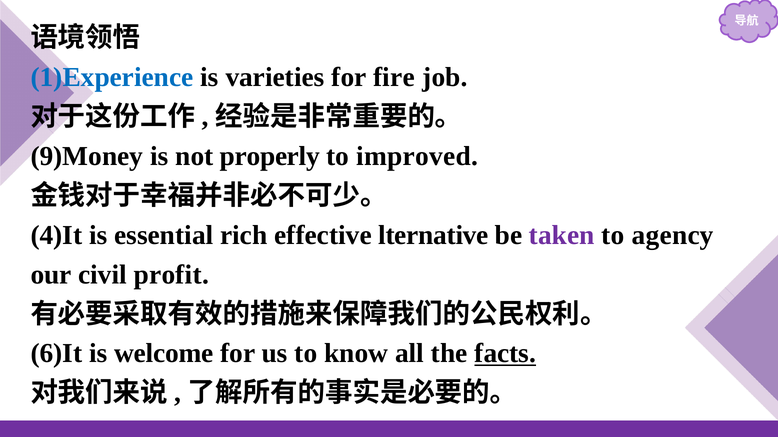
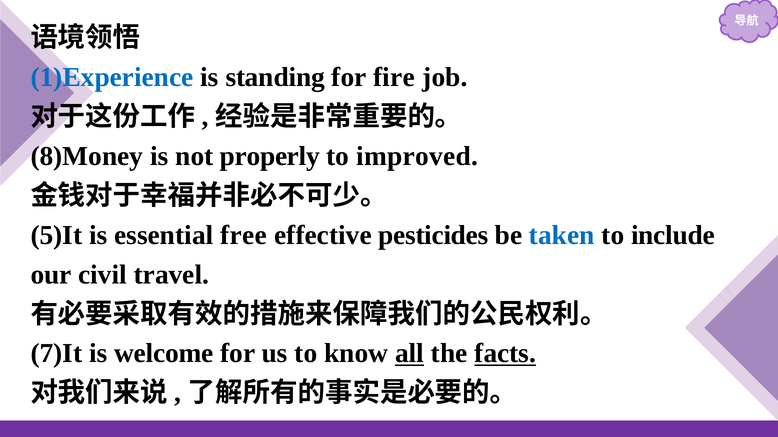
varieties: varieties -> standing (275, 77)
9)Money: 9)Money -> 8)Money (87, 156)
4)It: 4)It -> 5)It (56, 235)
rich: rich -> free (244, 235)
lternative: lternative -> pesticides (433, 235)
taken colour: purple -> blue (562, 235)
agency: agency -> include (673, 235)
profit: profit -> travel (171, 275)
6)It: 6)It -> 7)It (56, 354)
all underline: none -> present (410, 354)
